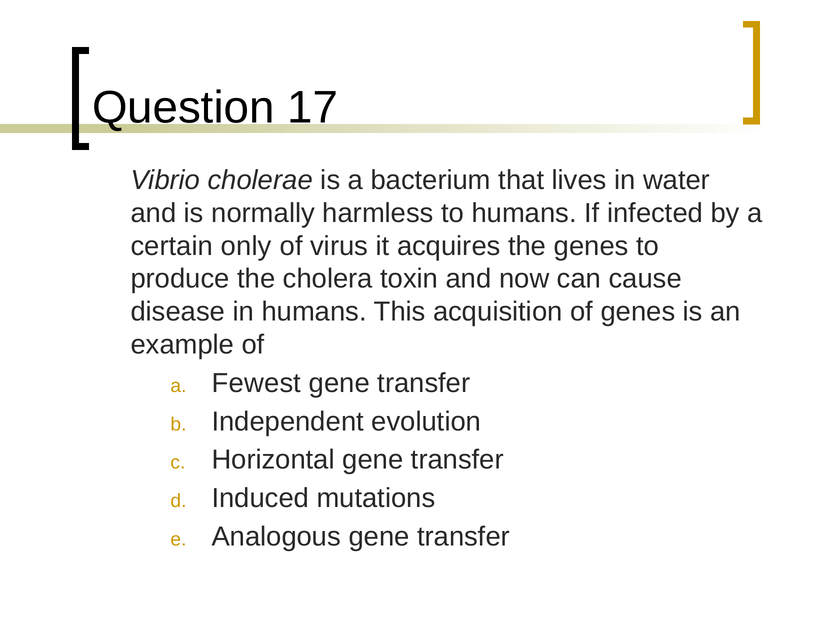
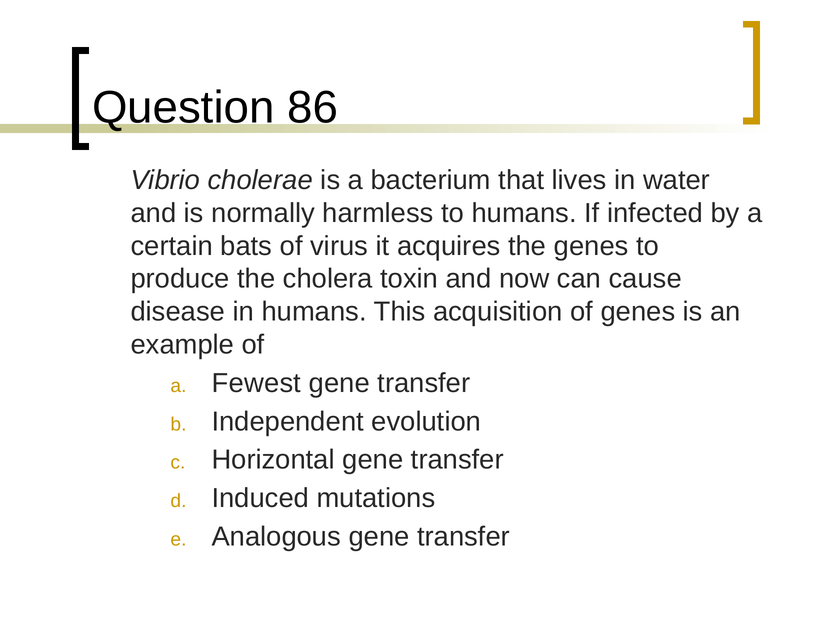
17: 17 -> 86 (313, 107)
only: only -> bats (246, 246)
